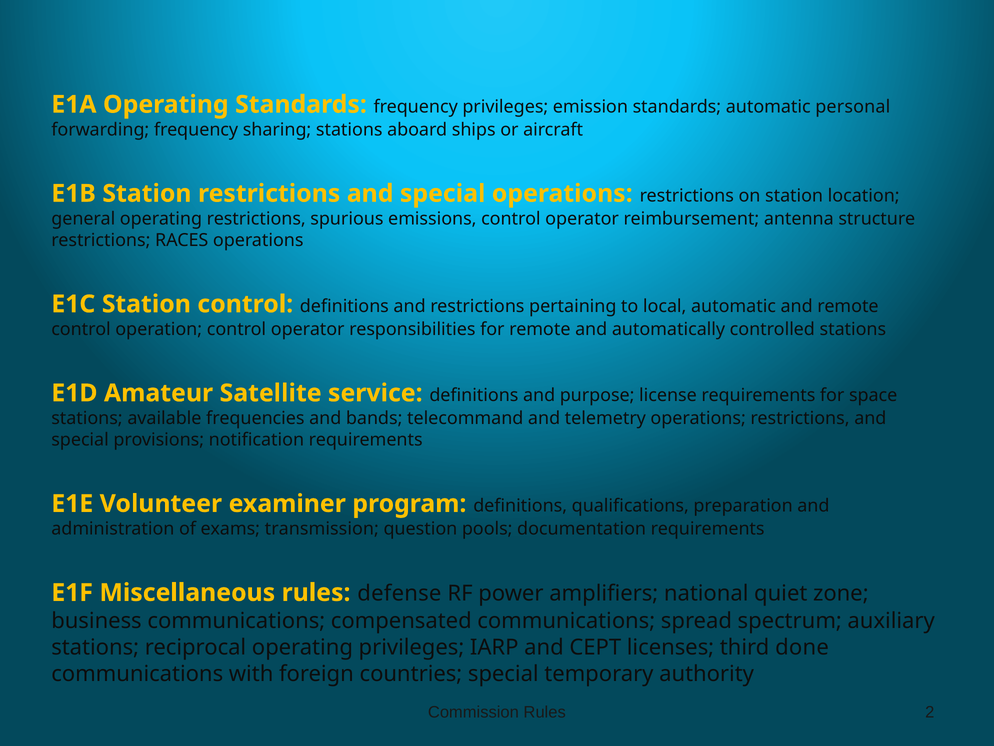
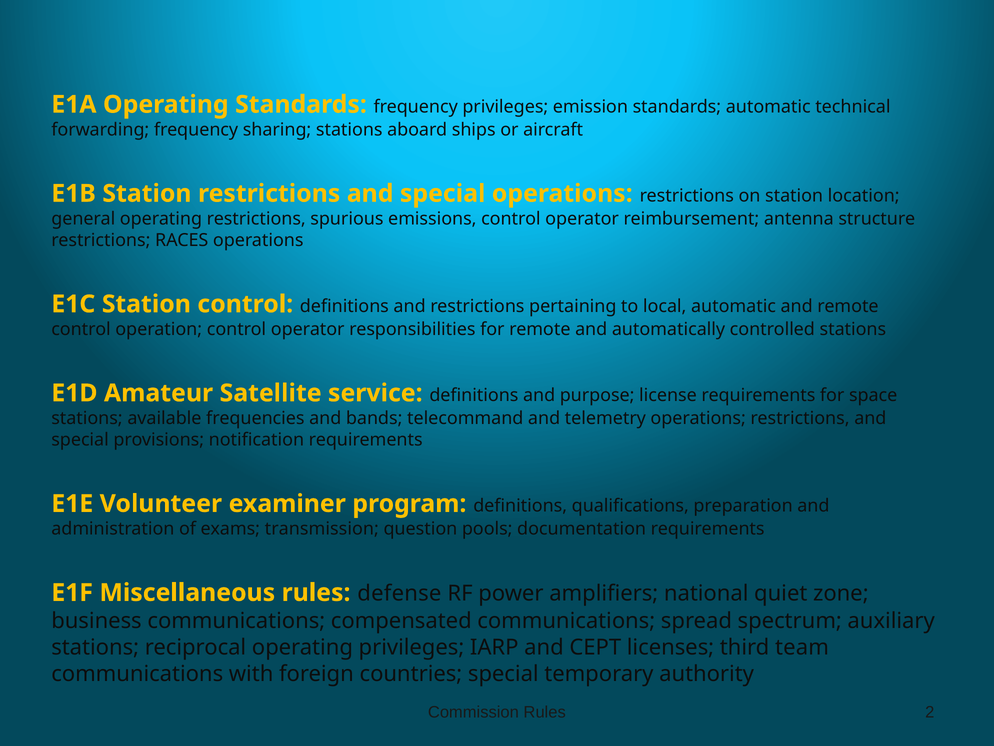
personal: personal -> technical (853, 107)
done: done -> team (802, 647)
